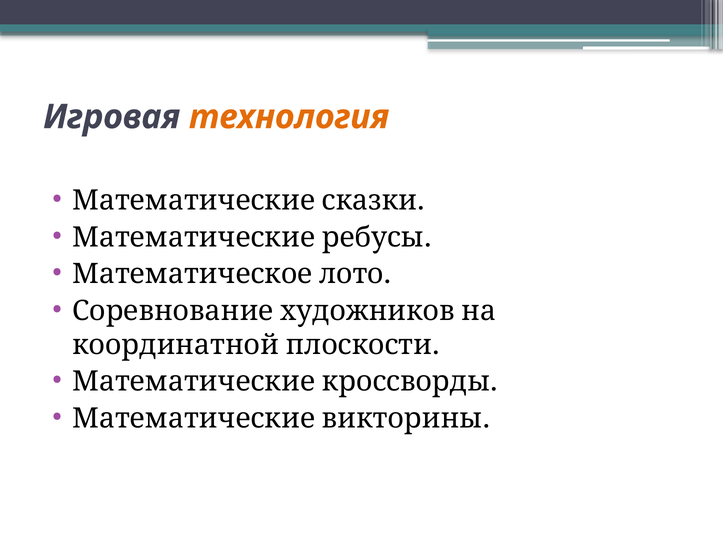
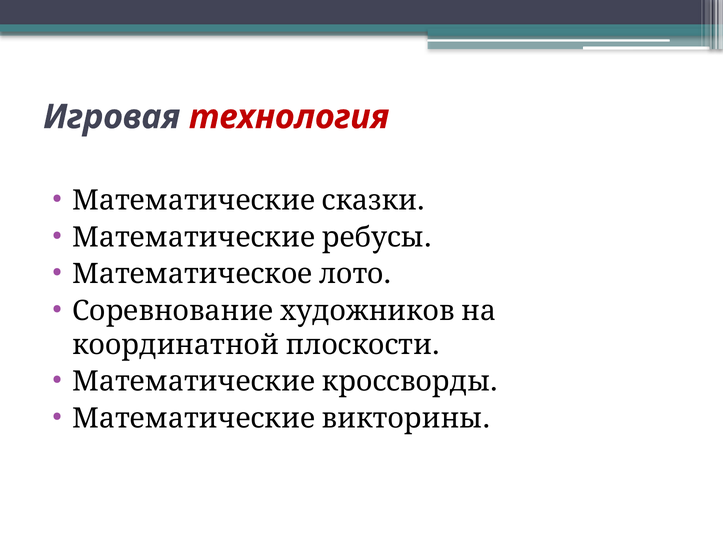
технология colour: orange -> red (289, 117)
